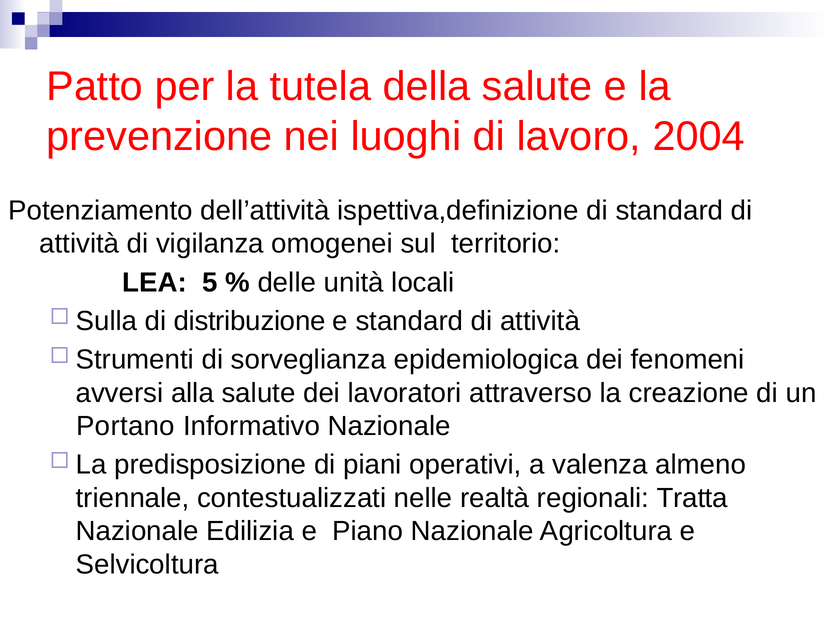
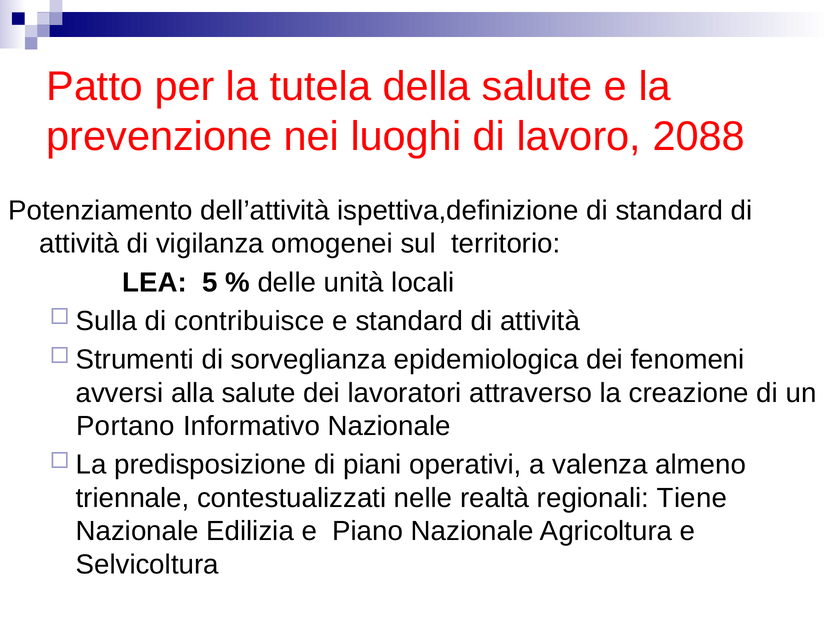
2004: 2004 -> 2088 (699, 136)
distribuzione: distribuzione -> contribuisce (249, 321)
Tratta: Tratta -> Tiene (692, 498)
